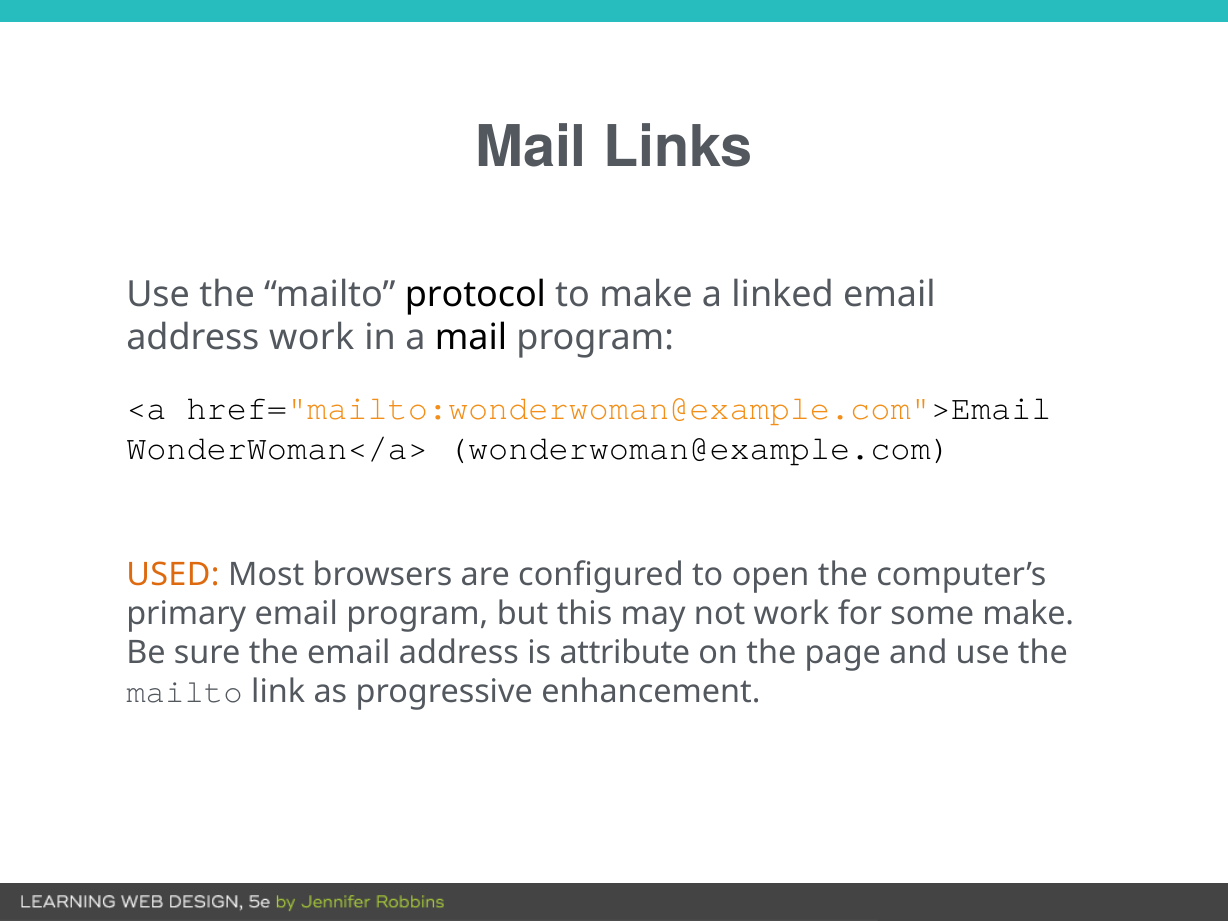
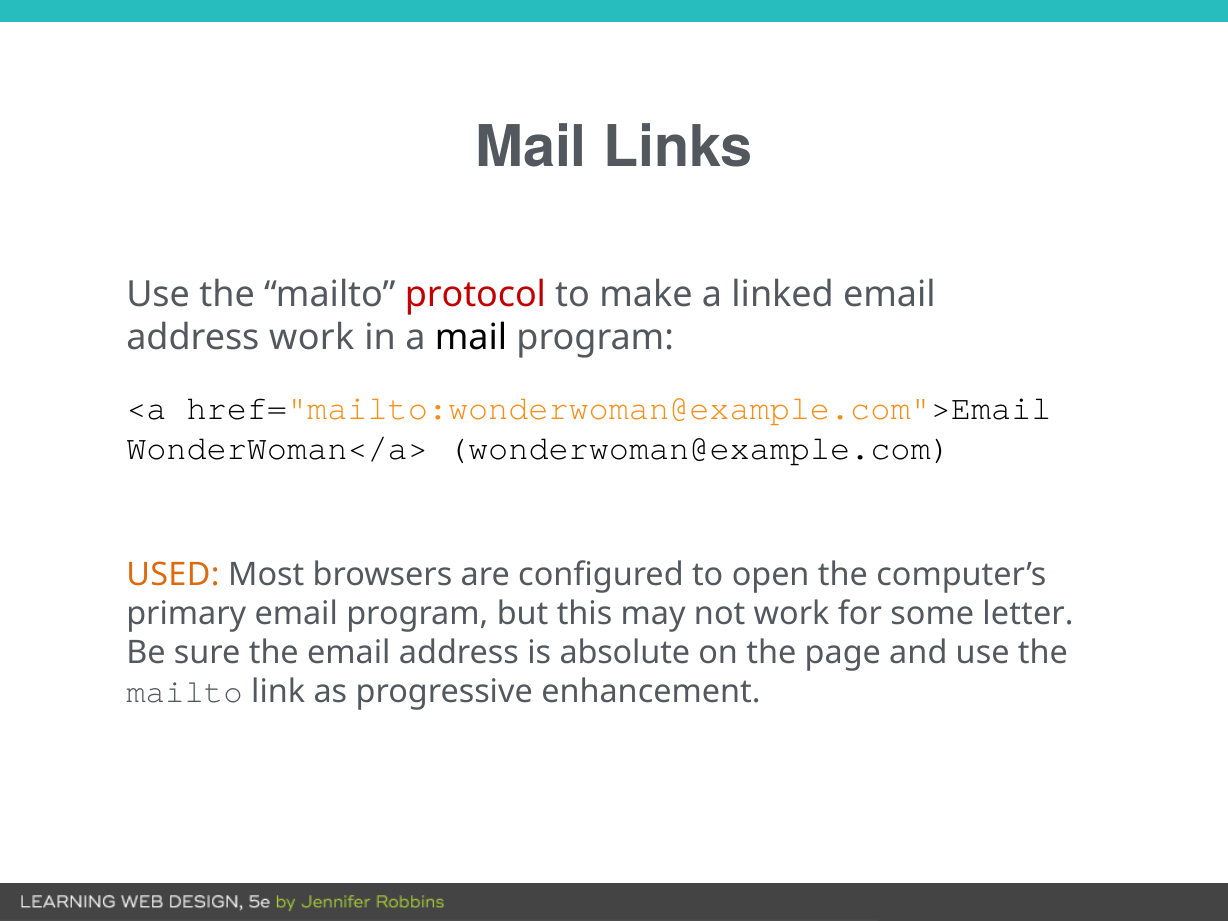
protocol colour: black -> red (475, 295)
some make: make -> letter (1028, 614)
attribute: attribute -> absolute (625, 652)
